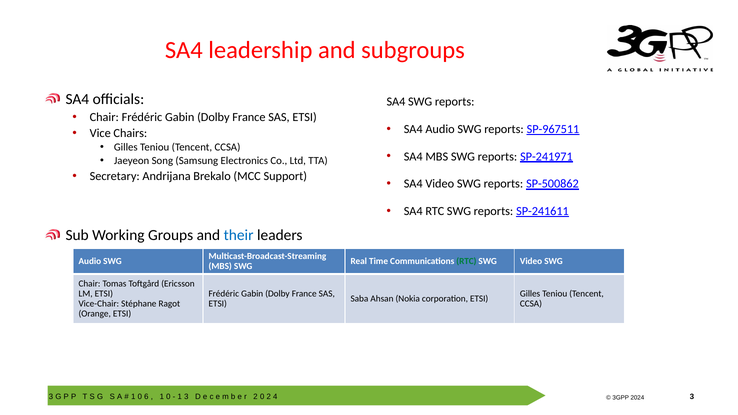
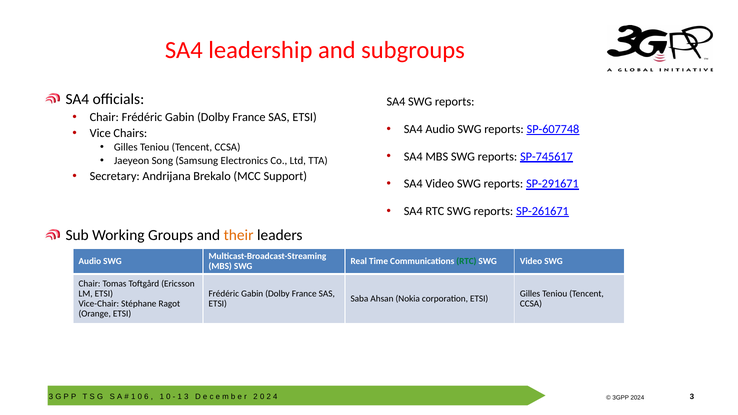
SP-967511: SP-967511 -> SP-607748 (553, 129)
SP-241971: SP-241971 -> SP-745617 (546, 157)
SP-500862: SP-500862 -> SP-291671 (552, 184)
SP-241611: SP-241611 -> SP-261671 (542, 211)
their colour: blue -> orange (239, 235)
